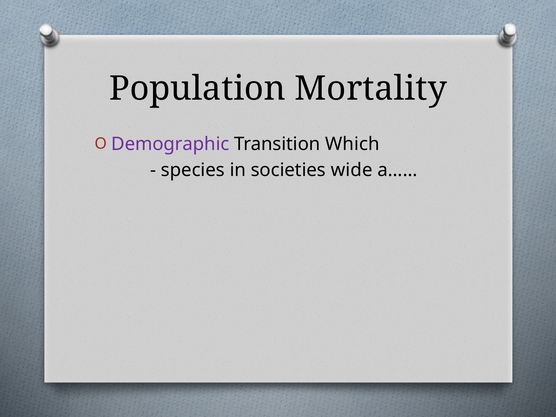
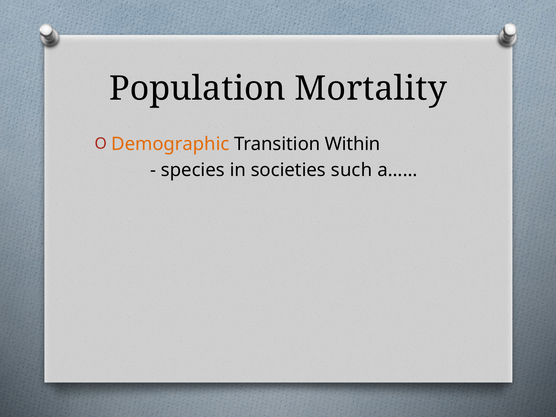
Demographic colour: purple -> orange (170, 144)
Which: Which -> Within (353, 144)
wide: wide -> such (352, 170)
